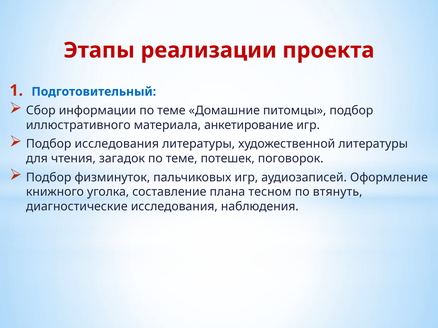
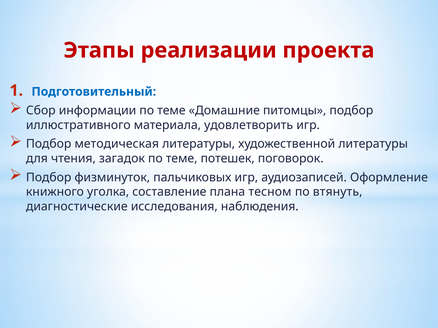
анкетирование: анкетирование -> удовлетворить (249, 125)
Подбор исследования: исследования -> методическая (117, 144)
